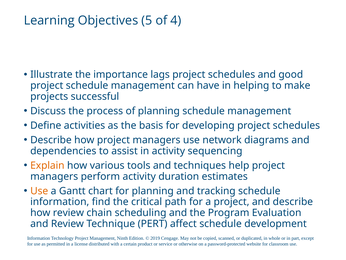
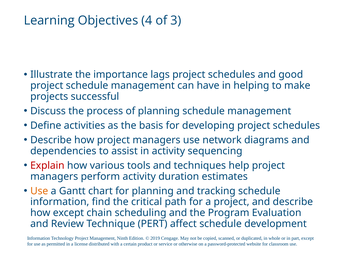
5: 5 -> 4 (147, 20)
4: 4 -> 3 (176, 20)
Explain colour: orange -> red (47, 165)
how review: review -> except (68, 212)
